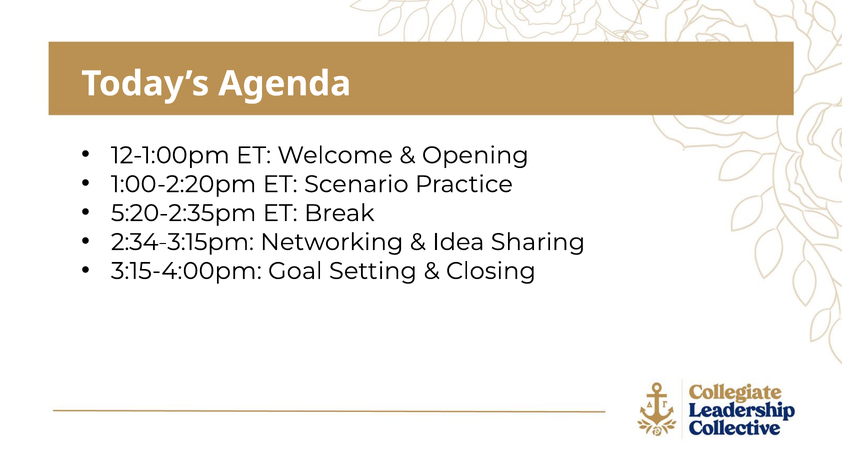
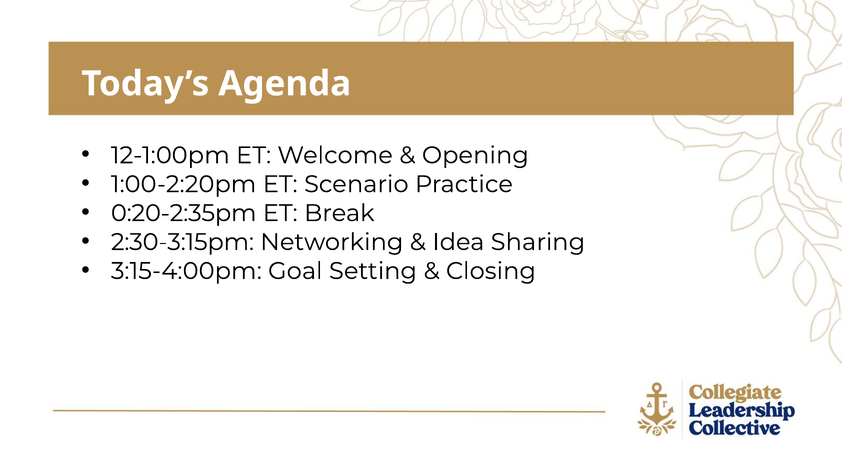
5:20-2:35pm: 5:20-2:35pm -> 0:20-2:35pm (184, 213)
2:34-3:15pm: 2:34-3:15pm -> 2:30-3:15pm (182, 242)
